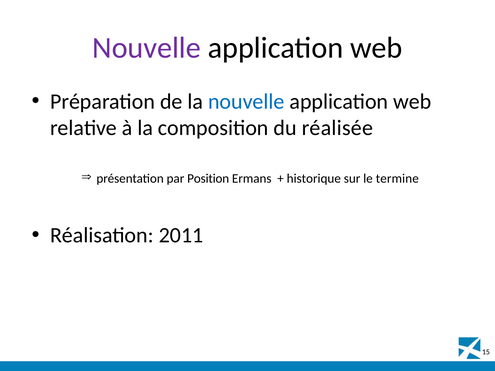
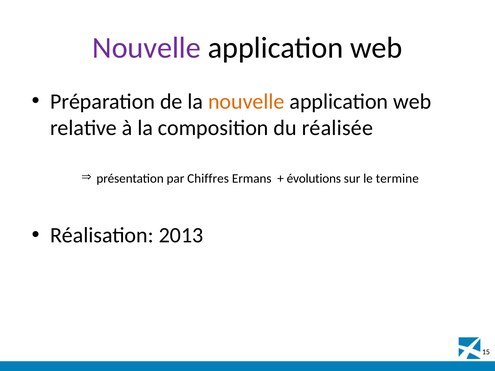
nouvelle colour: blue -> orange (246, 102)
Position: Position -> Chiffres (208, 179)
historique: historique -> évolutions (314, 179)
2011: 2011 -> 2013 (181, 236)
